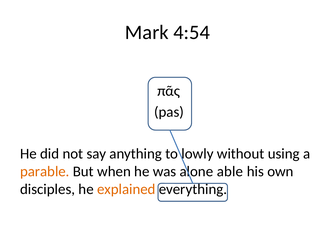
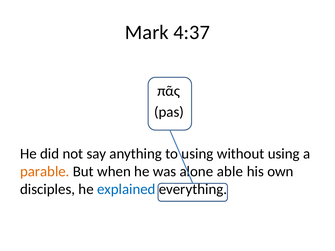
4:54: 4:54 -> 4:37 (192, 32)
to lowly: lowly -> using (197, 154)
explained colour: orange -> blue (126, 190)
